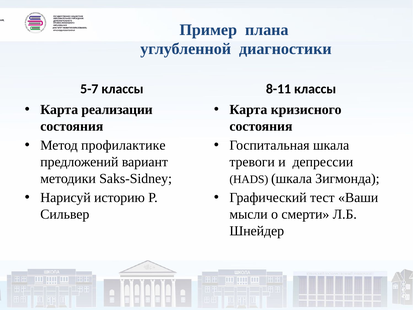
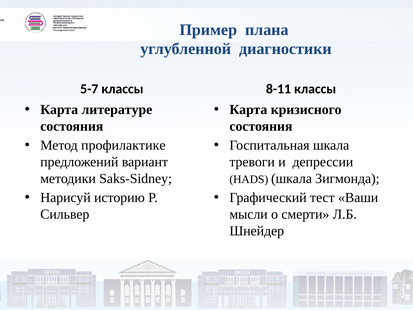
реализации: реализации -> литературе (117, 110)
